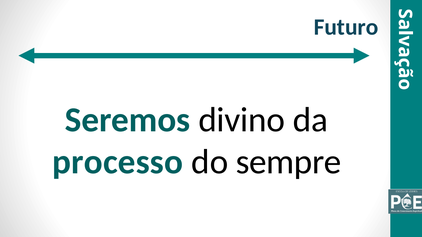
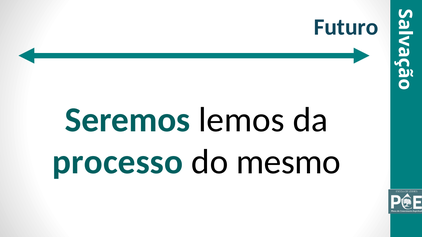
divino: divino -> lemos (242, 120)
sempre: sempre -> mesmo (289, 162)
